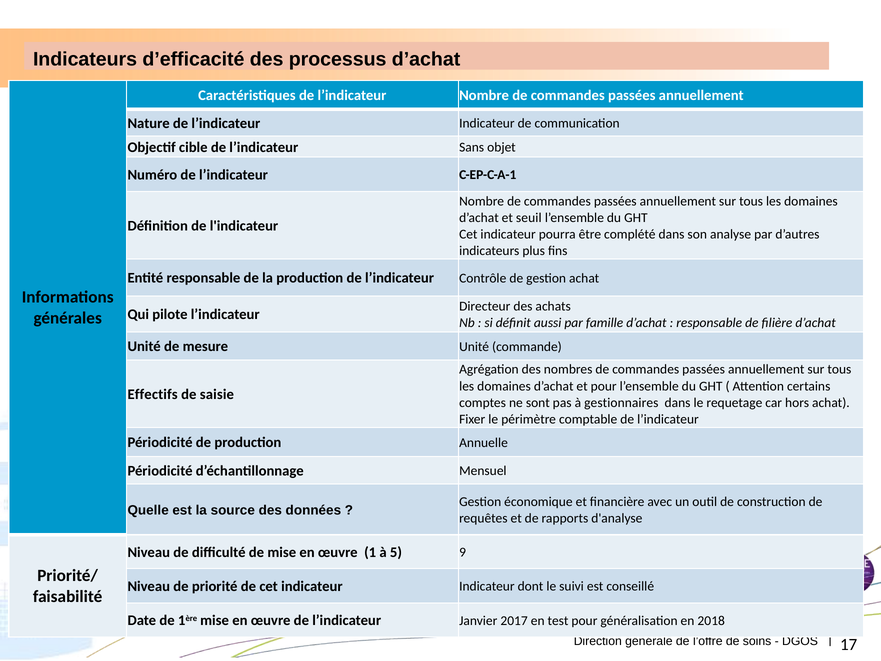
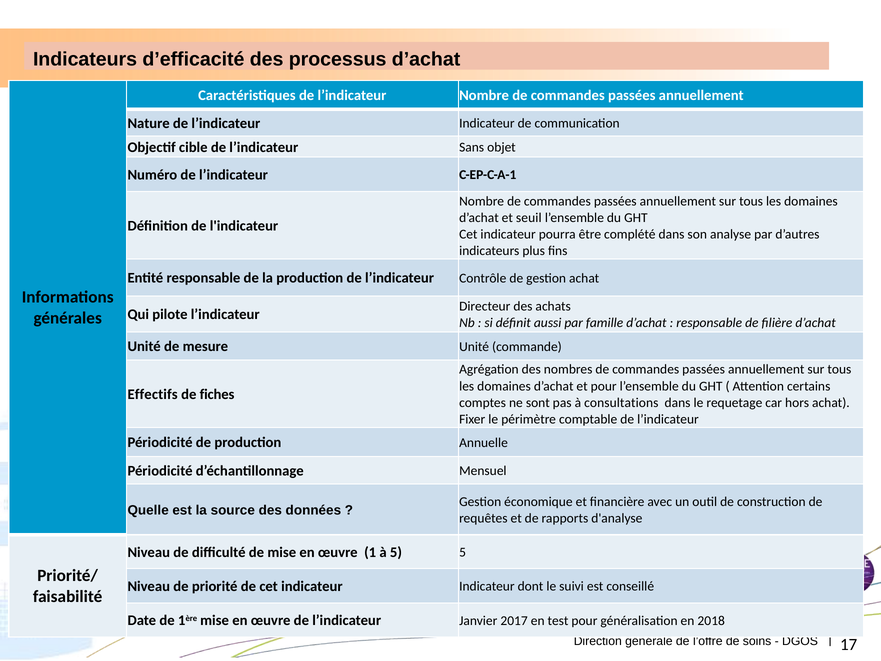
saisie: saisie -> fiches (217, 394)
gestionnaires: gestionnaires -> consultations (621, 403)
5 9: 9 -> 5 (463, 552)
